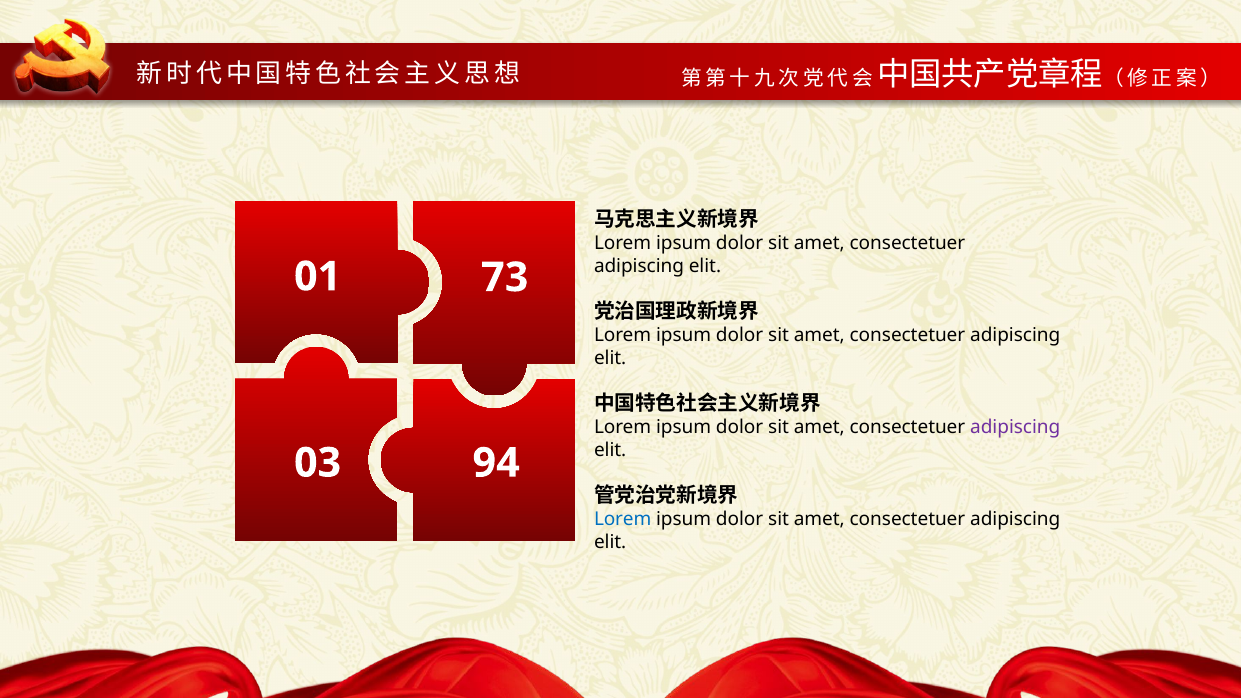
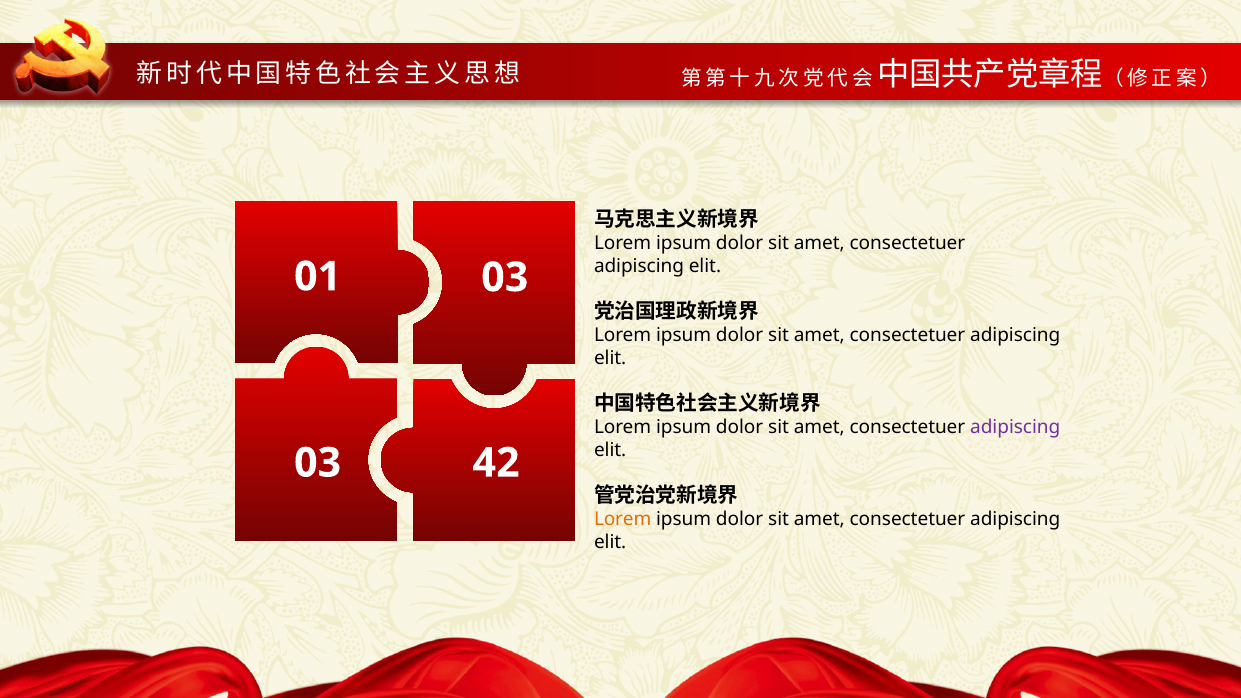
01 73: 73 -> 03 (505, 278)
94: 94 -> 42 (496, 463)
Lorem colour: blue -> orange (623, 519)
